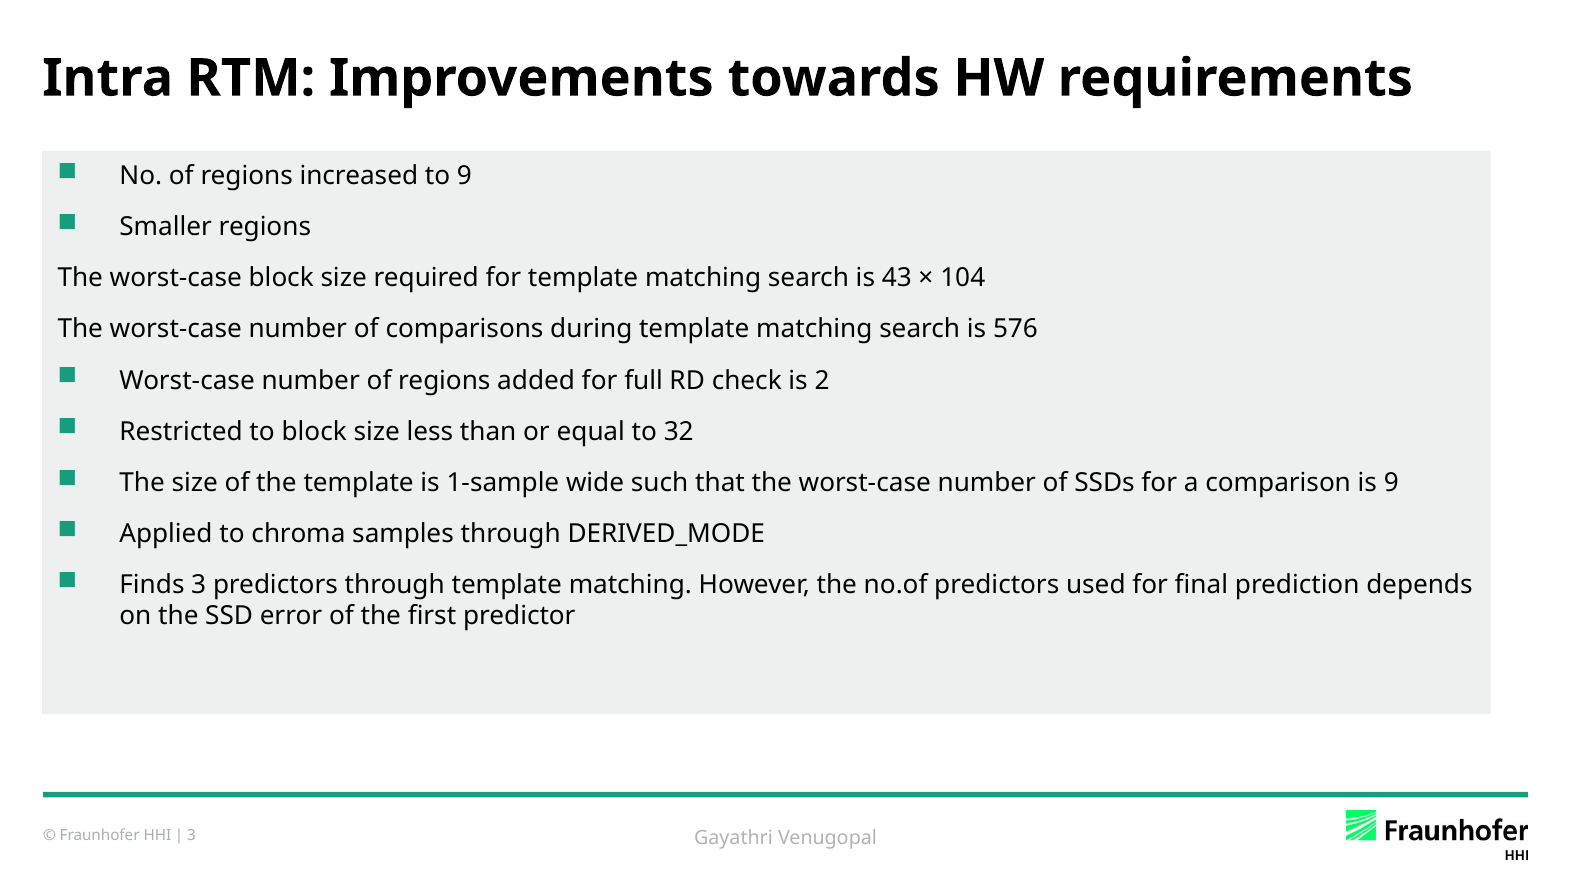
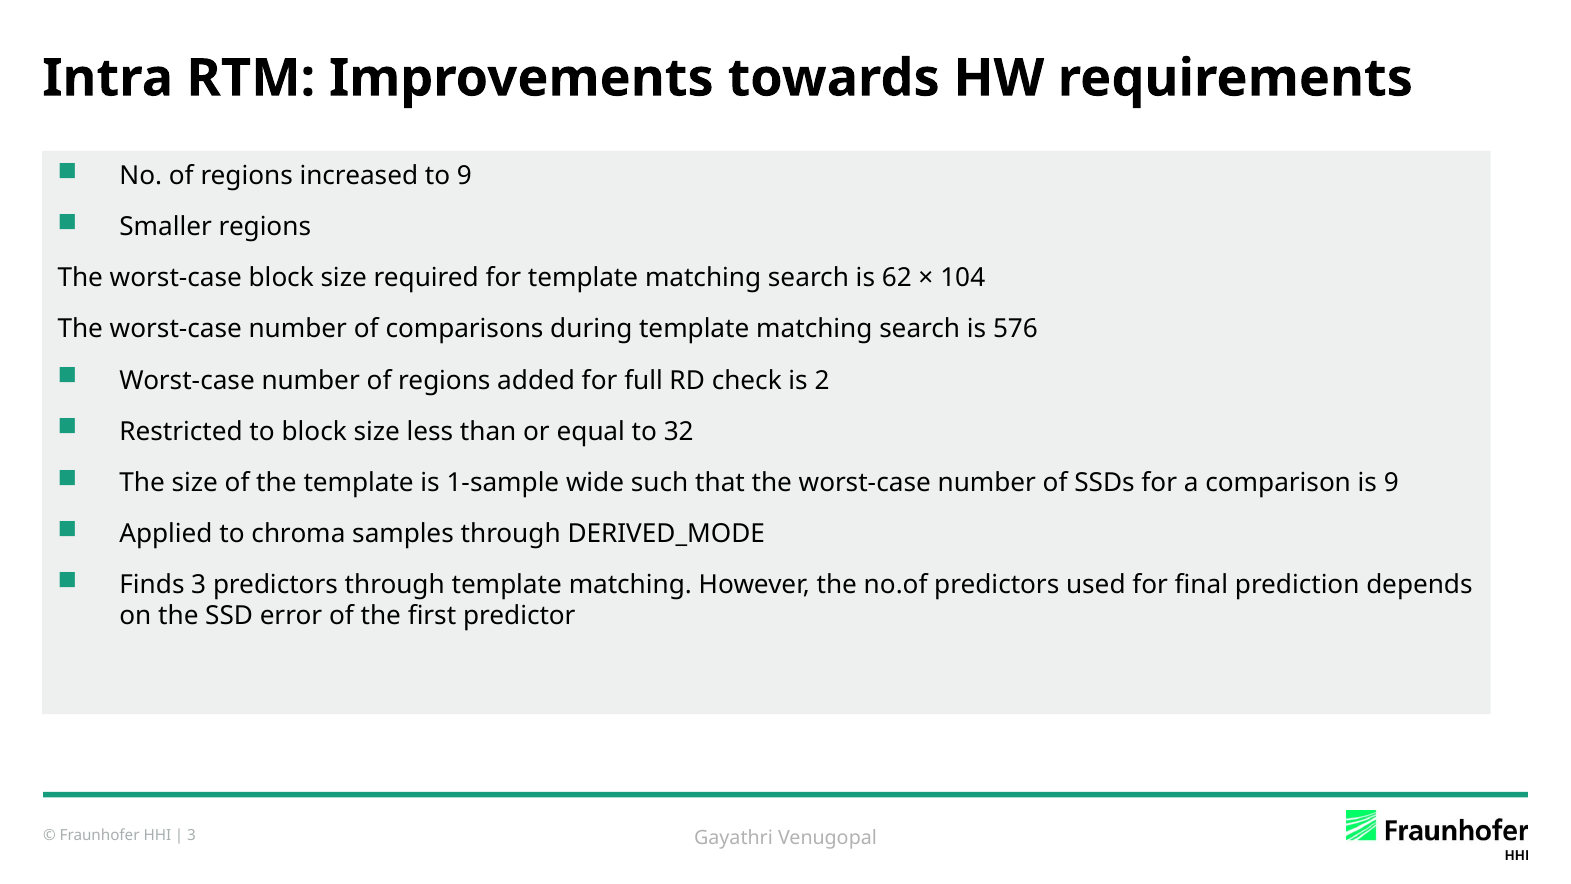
43: 43 -> 62 (897, 278)
